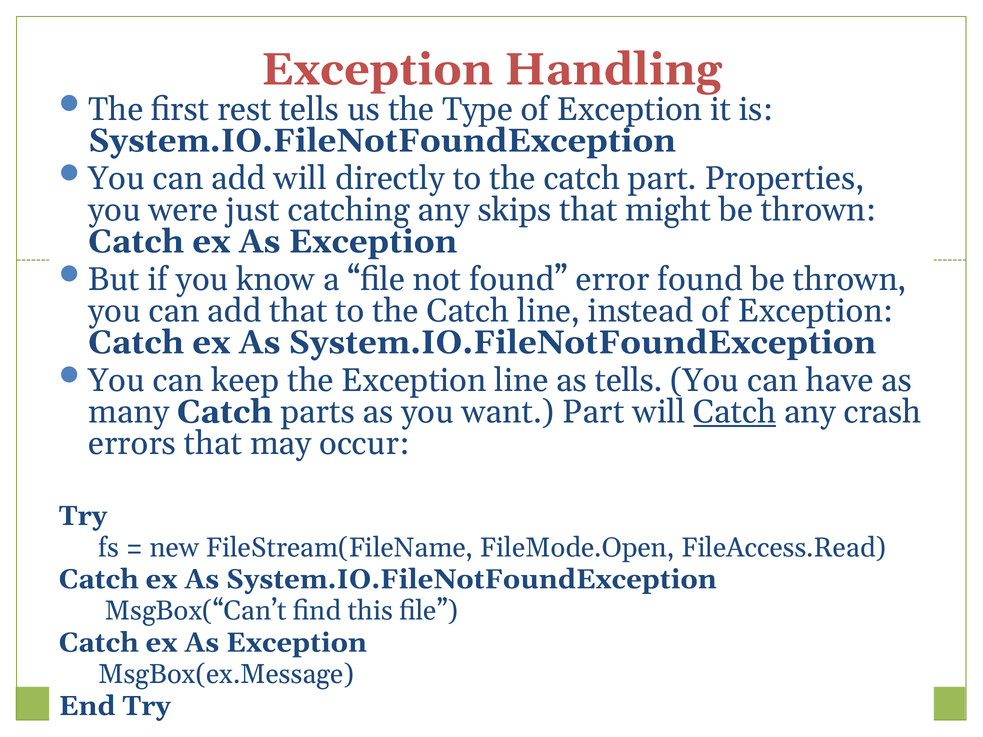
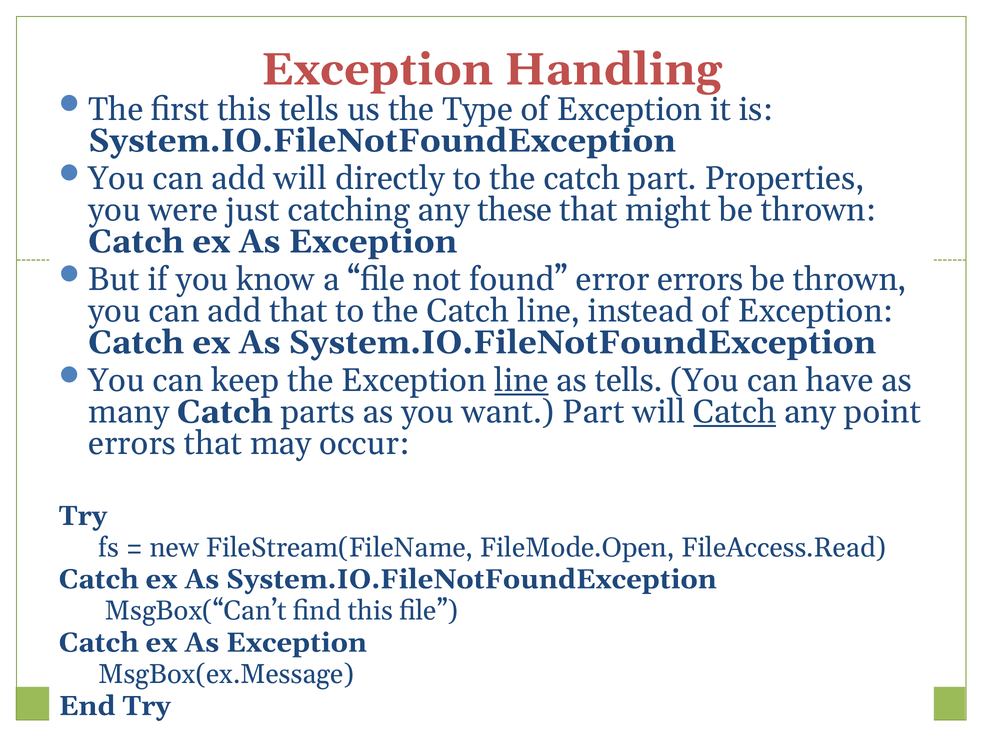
first rest: rest -> this (244, 109)
skips: skips -> these (515, 210)
error found: found -> errors (700, 280)
line underline: none -> present (521, 381)
crash: crash -> point (882, 412)
